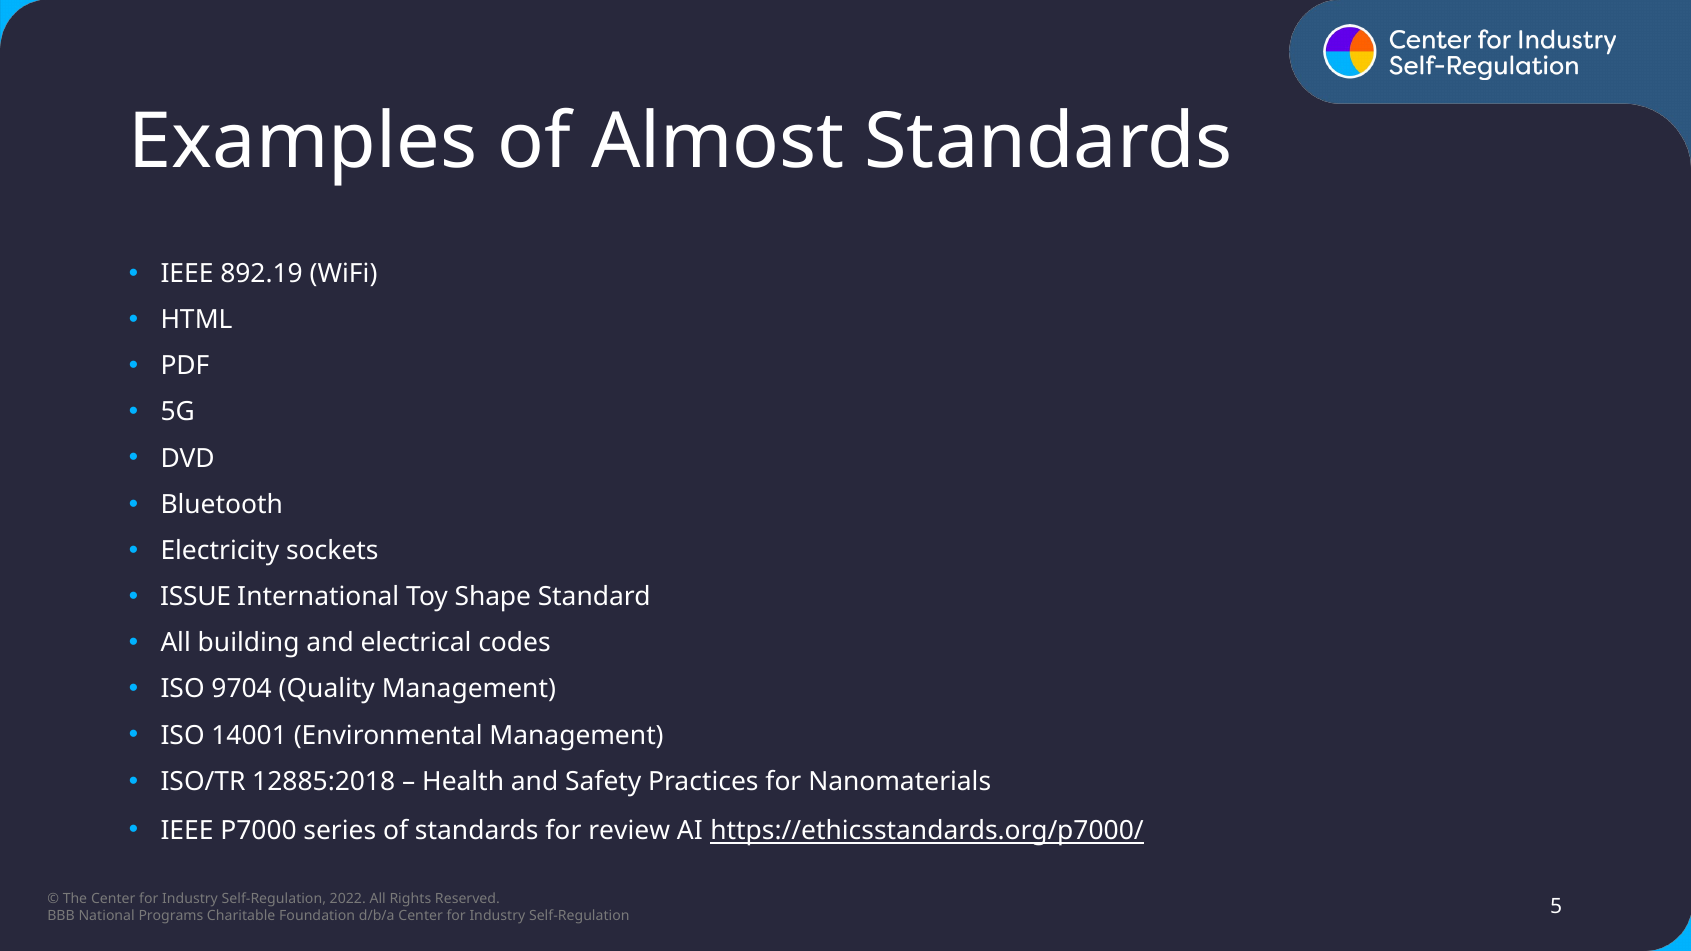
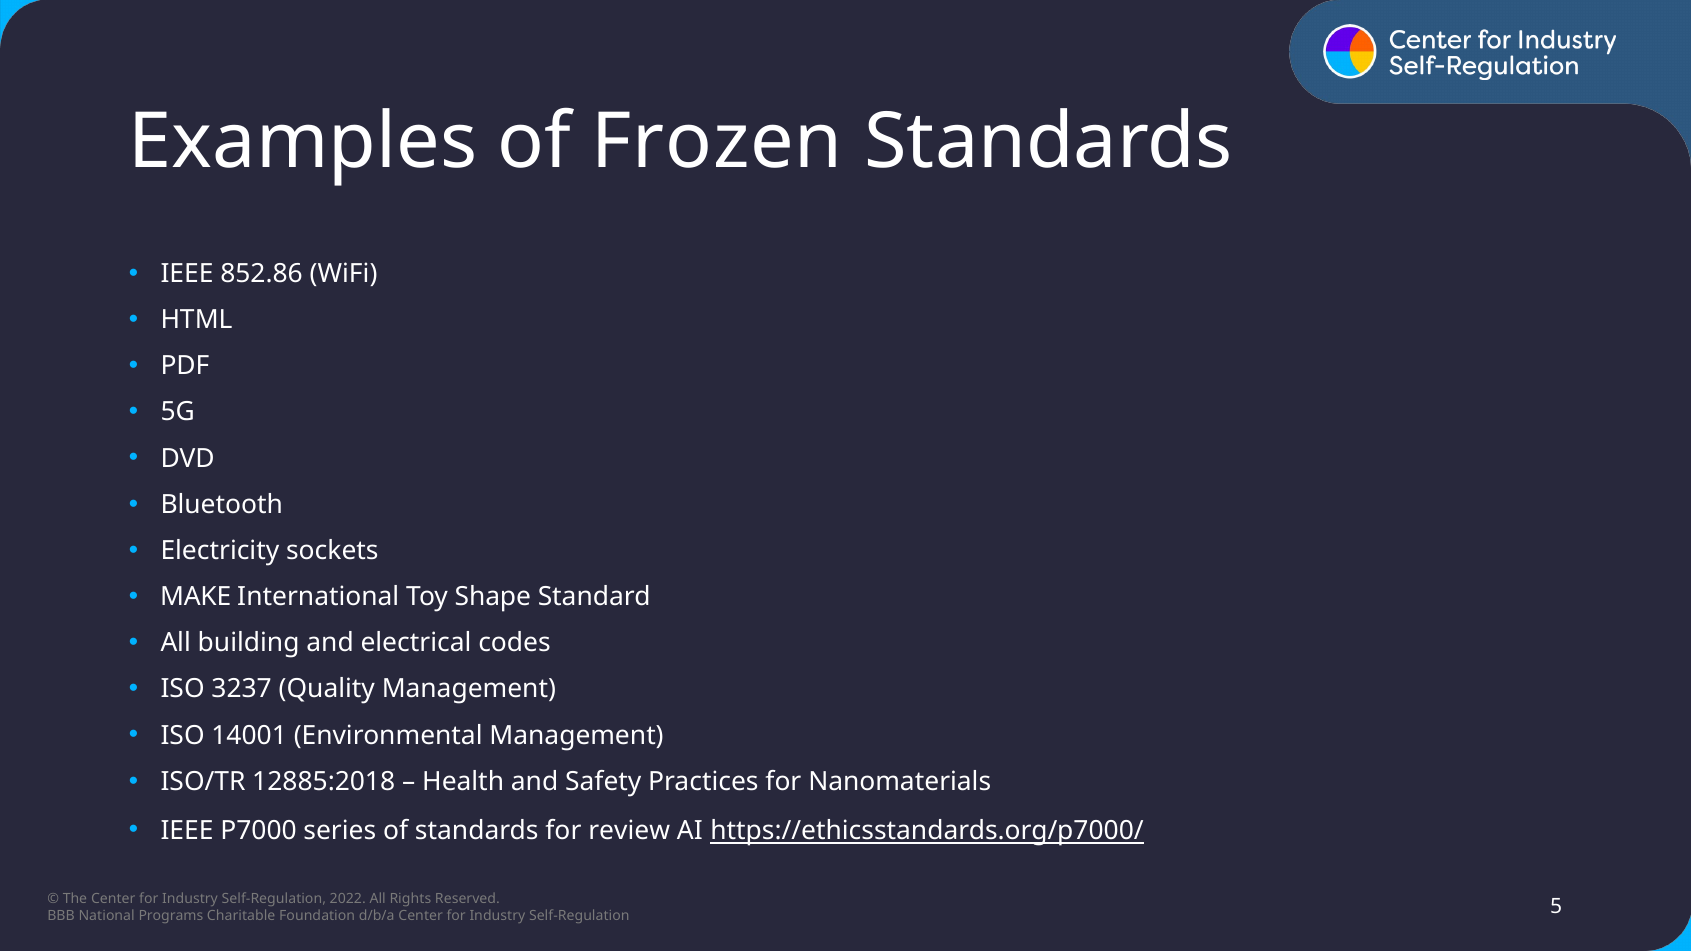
Almost: Almost -> Frozen (717, 142)
892.19: 892.19 -> 852.86 (262, 274)
ISSUE: ISSUE -> MAKE (196, 597)
9704: 9704 -> 3237 (242, 689)
